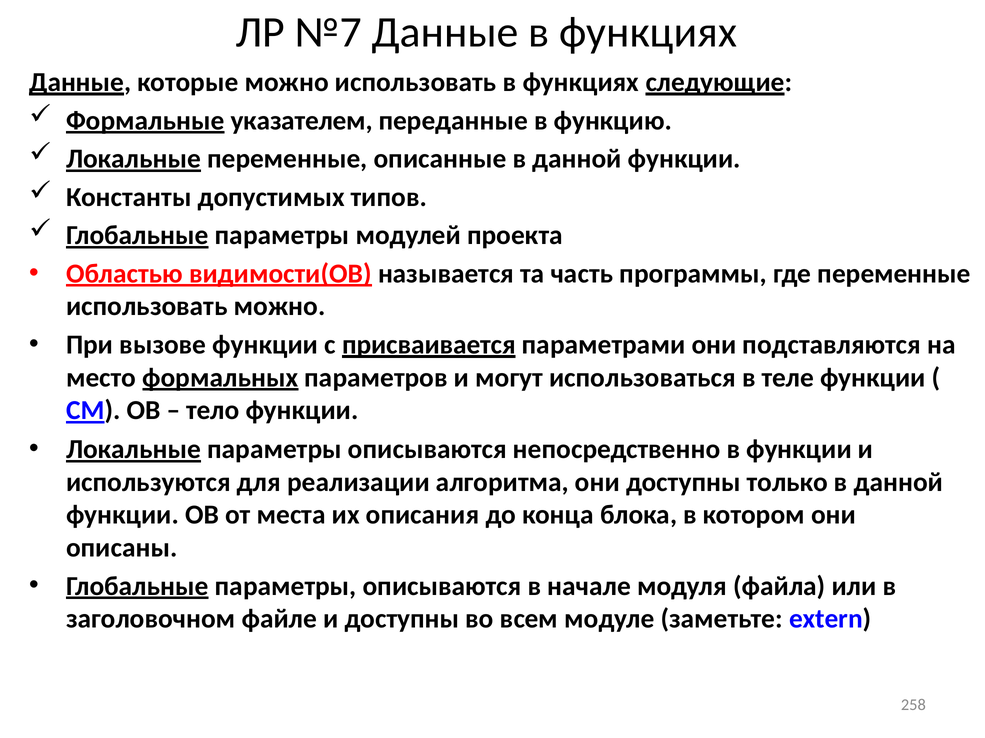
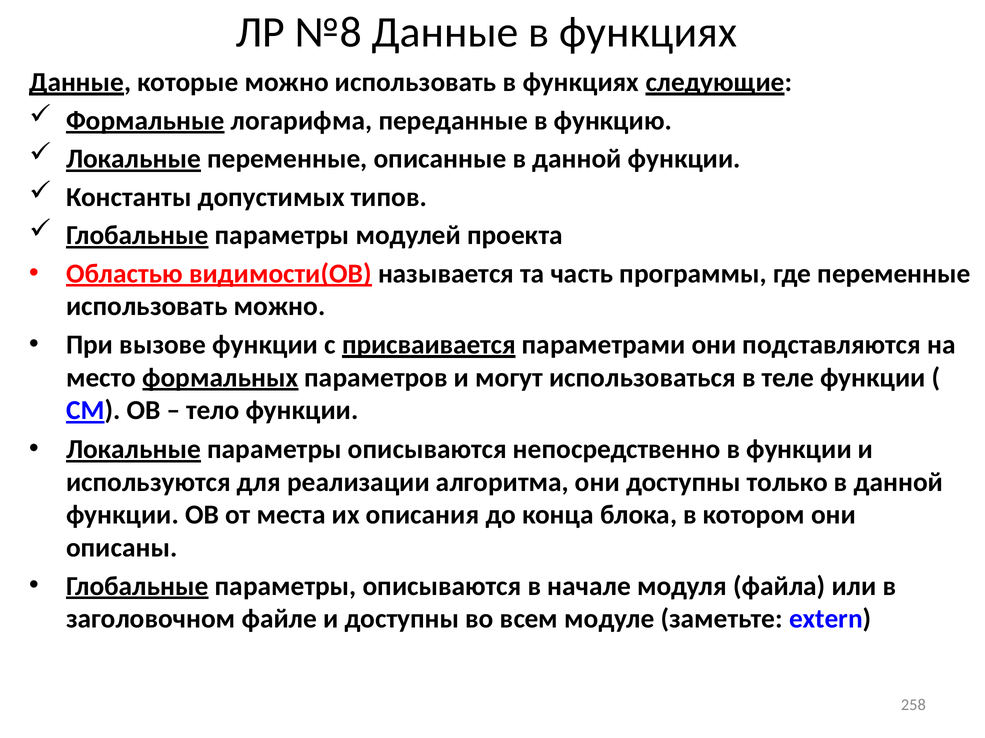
№7: №7 -> №8 (328, 33)
указателем: указателем -> логарифма (302, 121)
